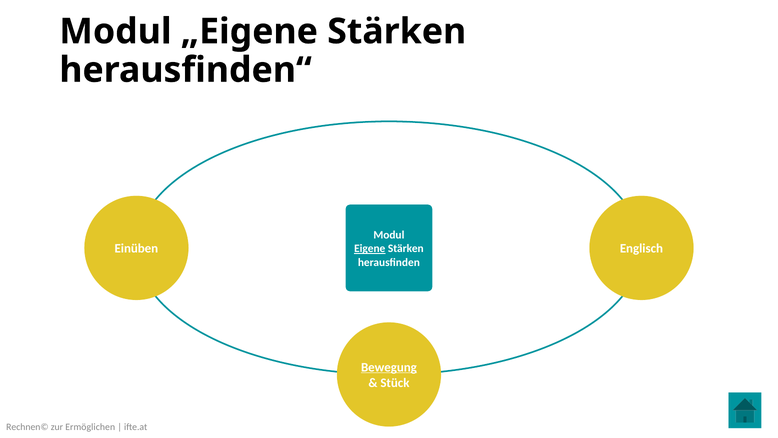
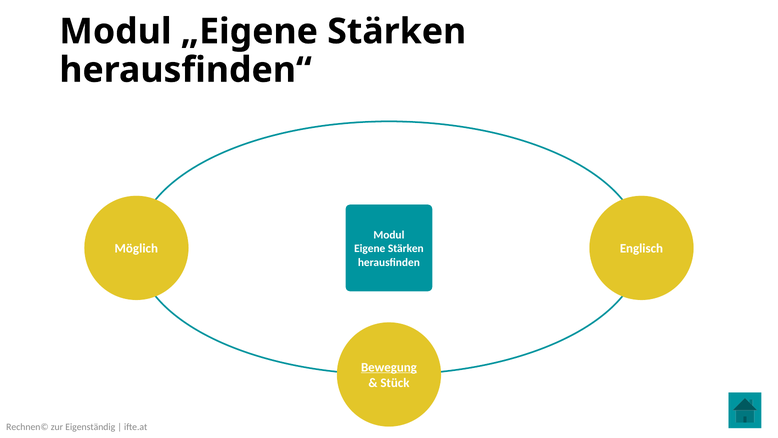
Einüben: Einüben -> Möglich (136, 248)
Eigene underline: present -> none (370, 248)
Ermöglichen: Ermöglichen -> Eigenständig (90, 427)
